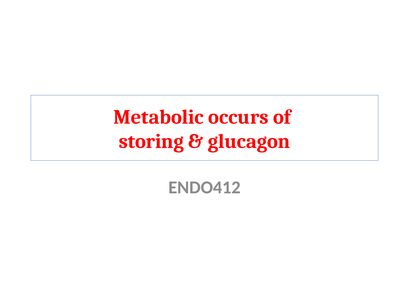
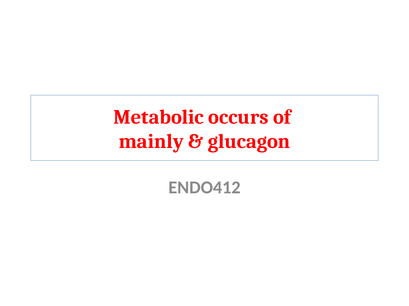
storing: storing -> mainly (151, 142)
